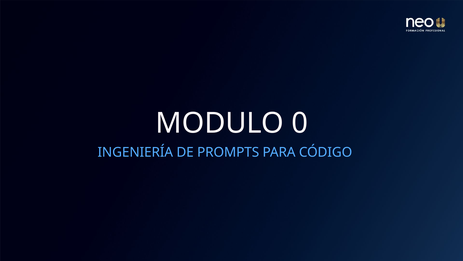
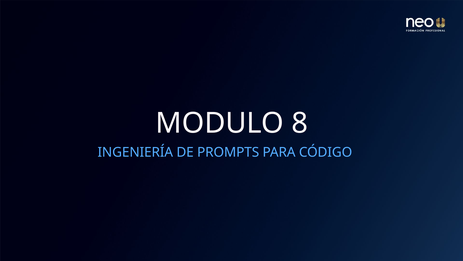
0: 0 -> 8 (300, 123)
